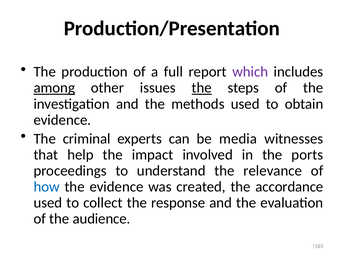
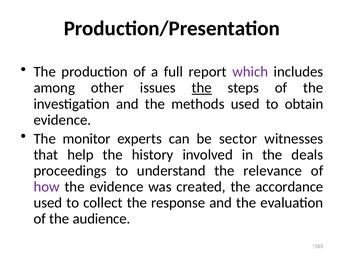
among underline: present -> none (54, 88)
criminal: criminal -> monitor (87, 139)
media: media -> sector (238, 139)
impact: impact -> history (153, 155)
ports: ports -> deals (307, 155)
how colour: blue -> purple (47, 187)
